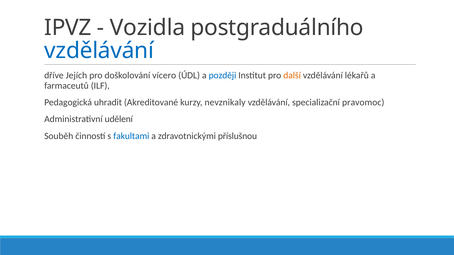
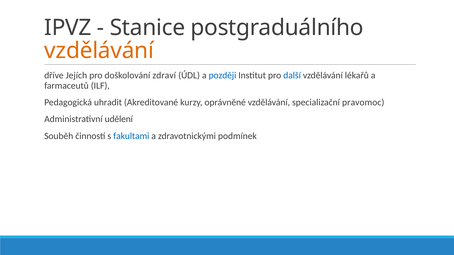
Vozidla: Vozidla -> Stanice (147, 28)
vzdělávání colour: blue -> orange (99, 51)
vícero: vícero -> zdraví (164, 75)
další colour: orange -> blue (292, 75)
nevznikaly: nevznikaly -> oprávněné (225, 103)
příslušnou: příslušnou -> podmínek (237, 136)
